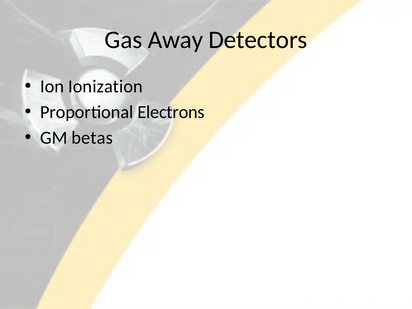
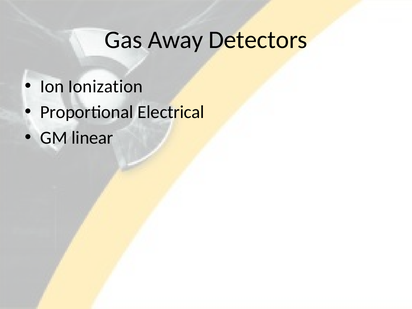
Electrons: Electrons -> Electrical (171, 112)
betas: betas -> linear (92, 138)
